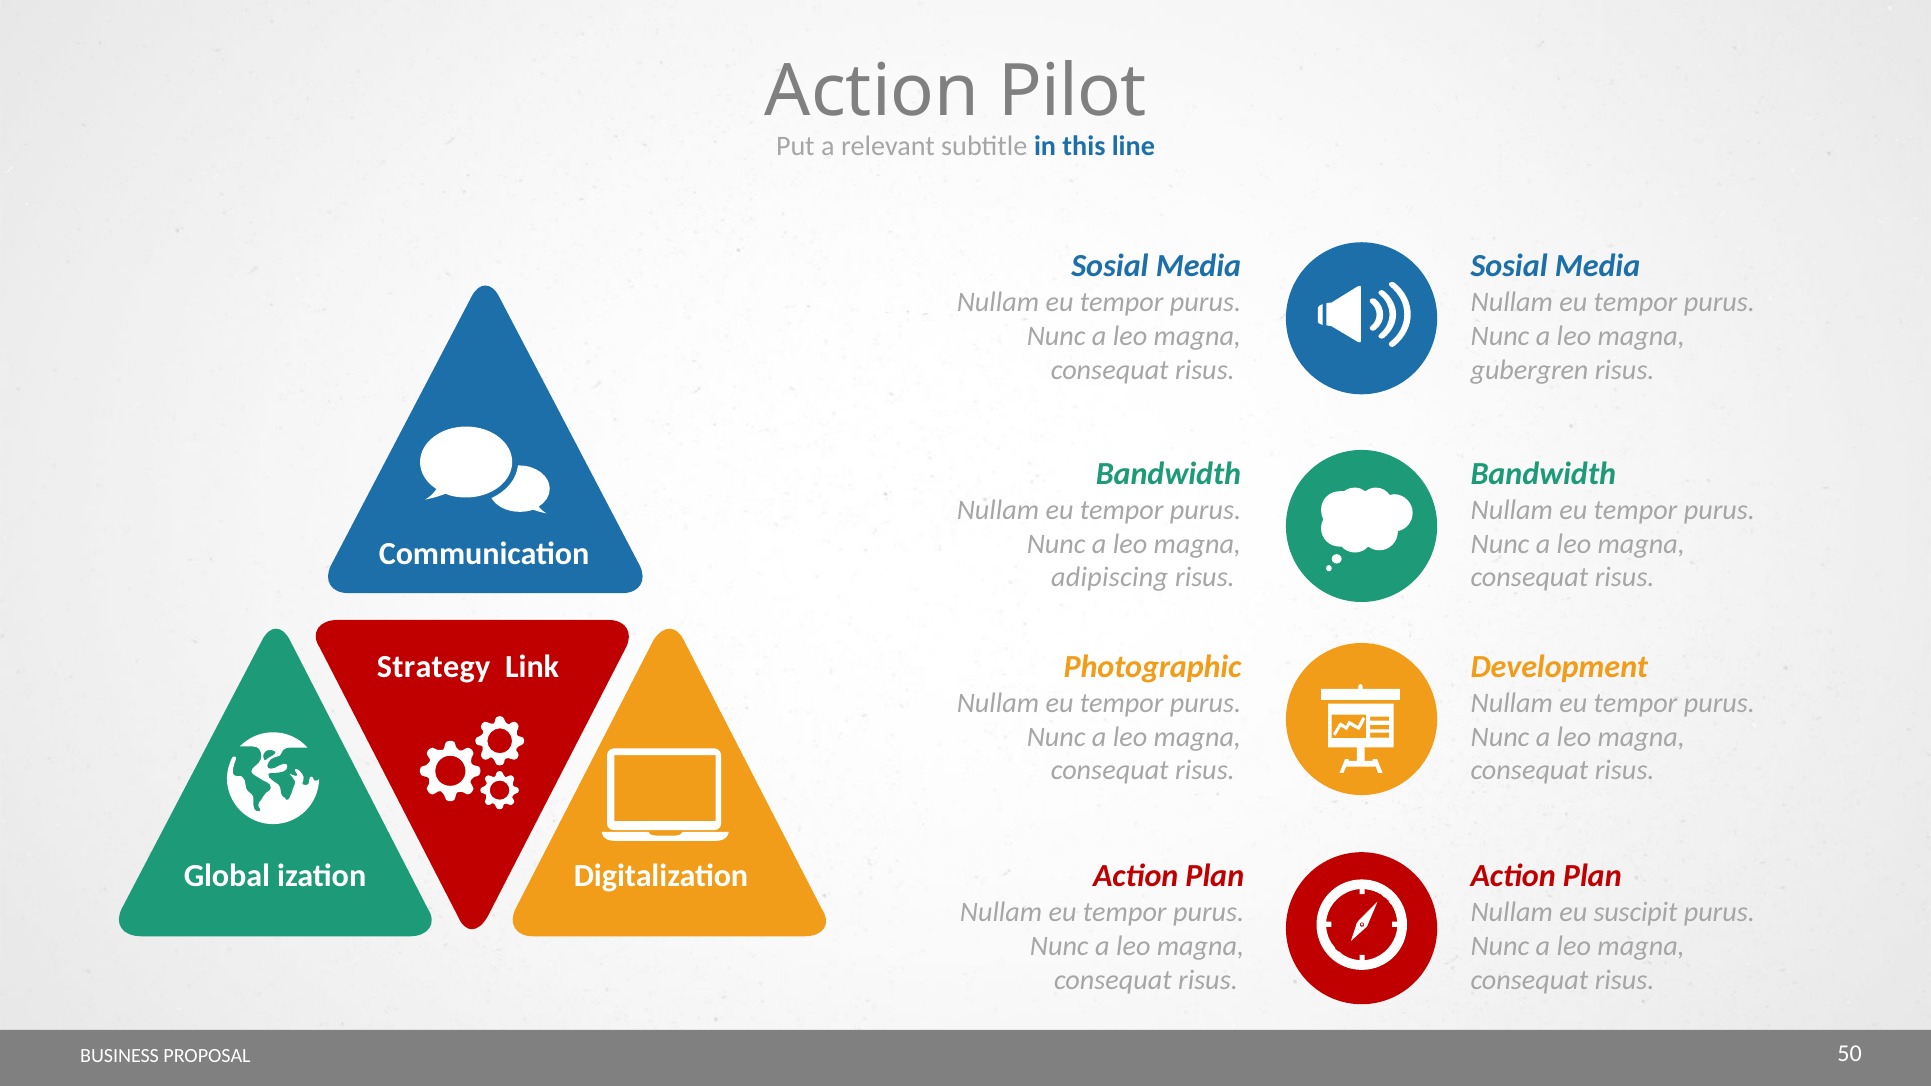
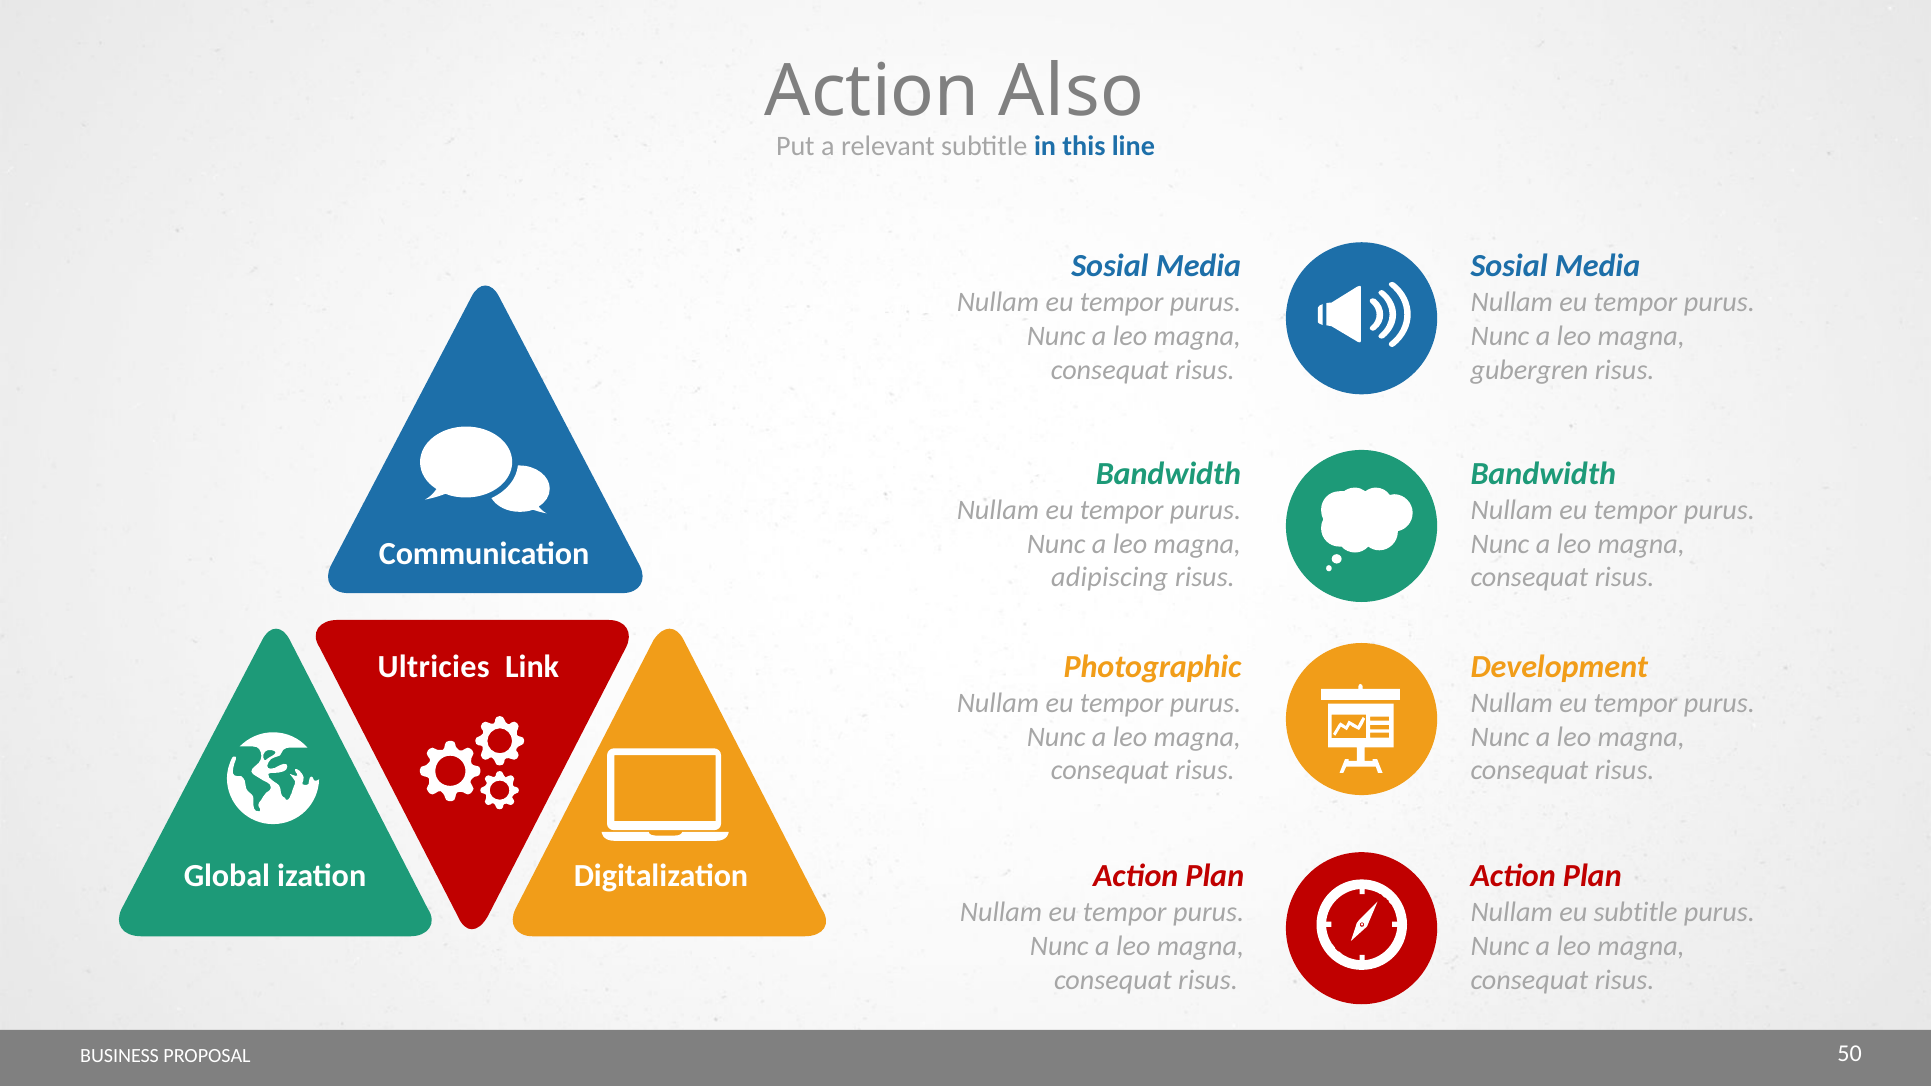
Pilot: Pilot -> Also (1072, 91)
Strategy: Strategy -> Ultricies (434, 667)
eu suscipit: suscipit -> subtitle (1636, 912)
